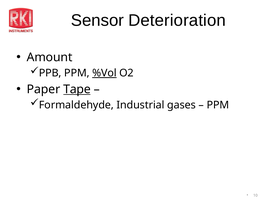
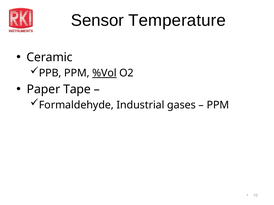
Deterioration: Deterioration -> Temperature (177, 20)
Amount: Amount -> Ceramic (50, 57)
Tape underline: present -> none (77, 89)
